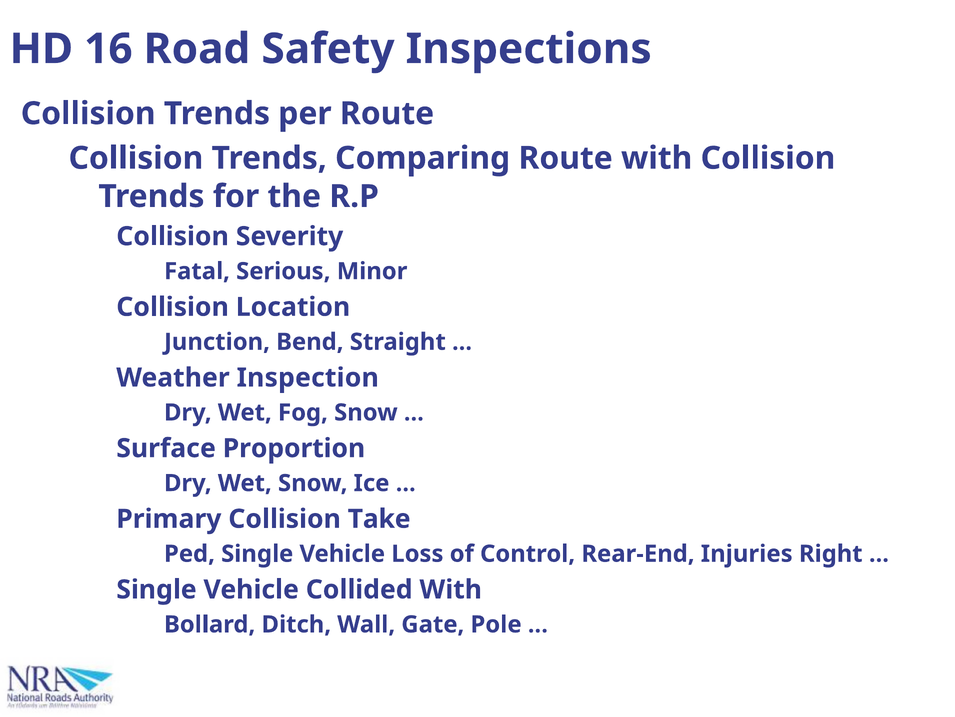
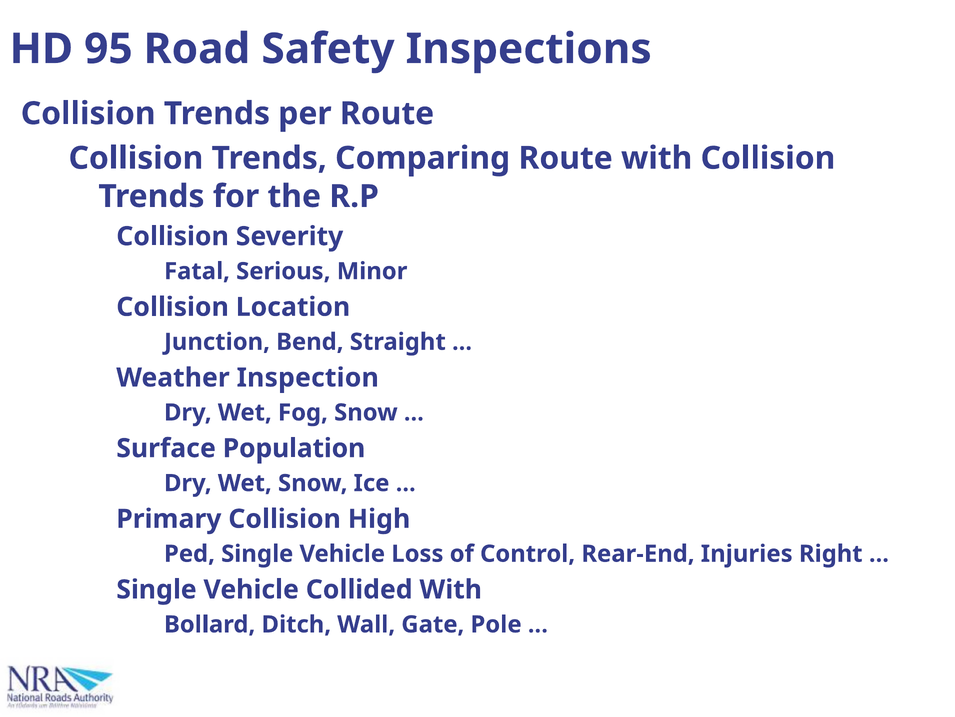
16: 16 -> 95 (108, 49)
Proportion: Proportion -> Population (294, 448)
Take: Take -> High (379, 518)
